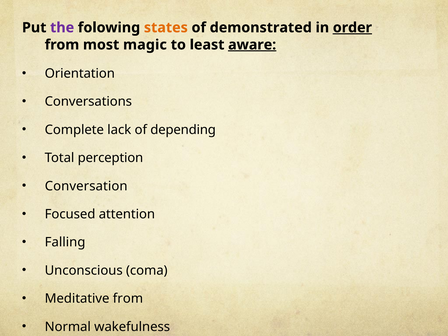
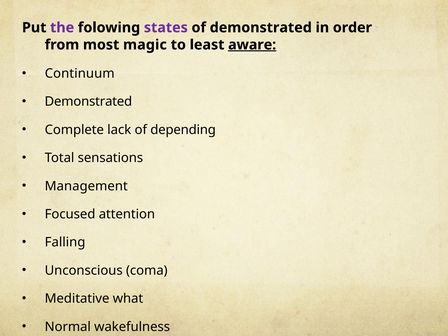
states colour: orange -> purple (166, 28)
order underline: present -> none (352, 28)
Orientation: Orientation -> Continuum (80, 74)
Conversations: Conversations -> Demonstrated (88, 102)
perception: perception -> sensations (110, 158)
Conversation: Conversation -> Management (86, 186)
Meditative from: from -> what (128, 299)
